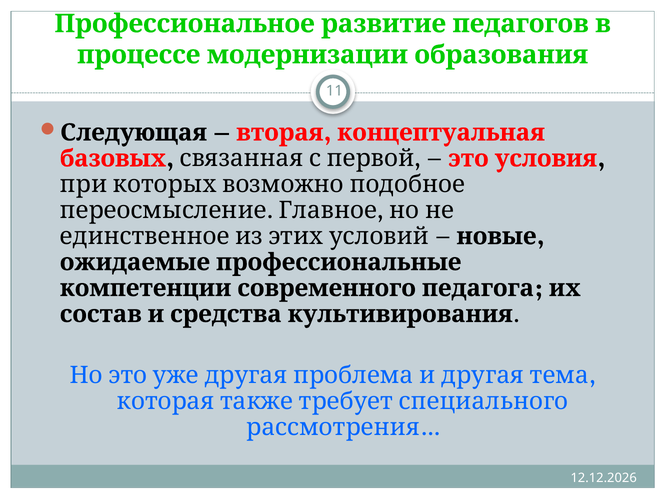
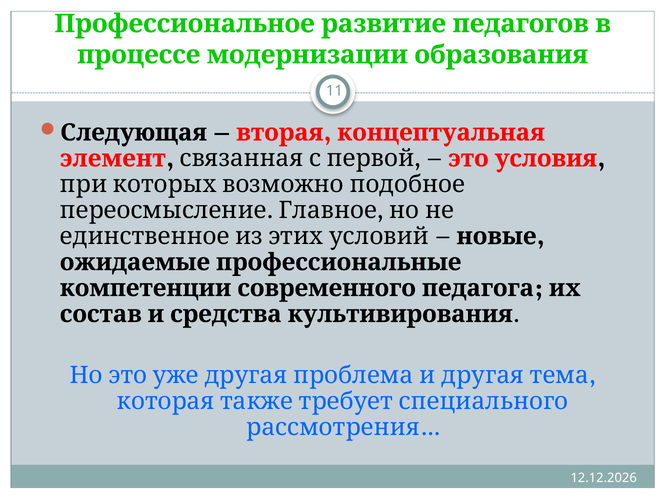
базовых: базовых -> элемент (113, 159)
